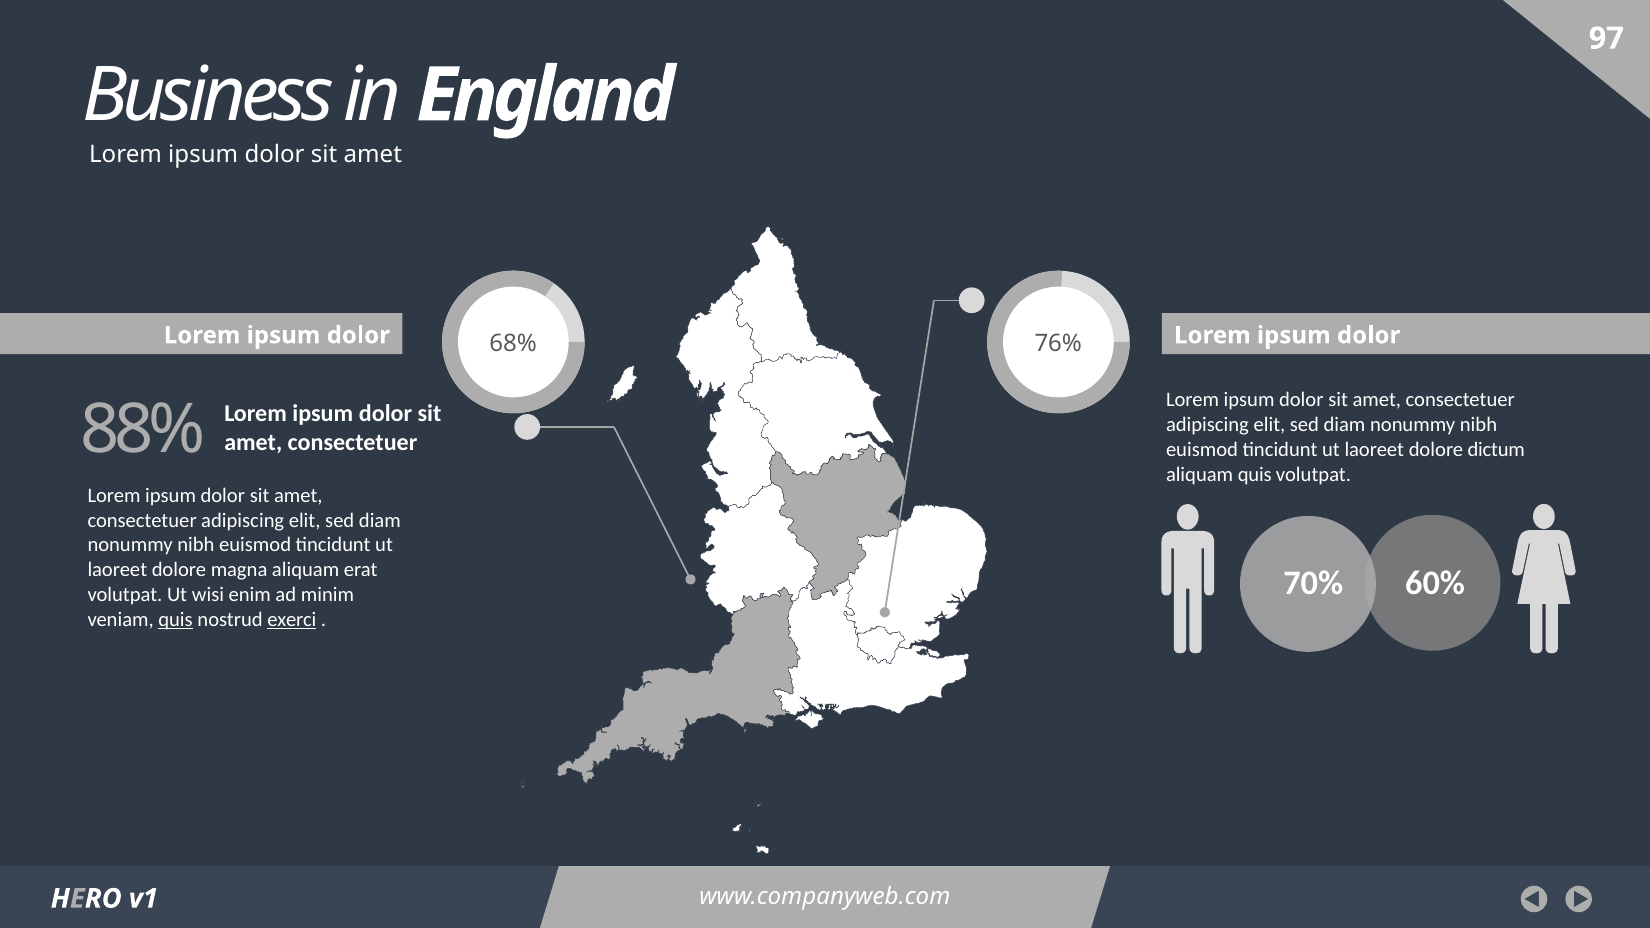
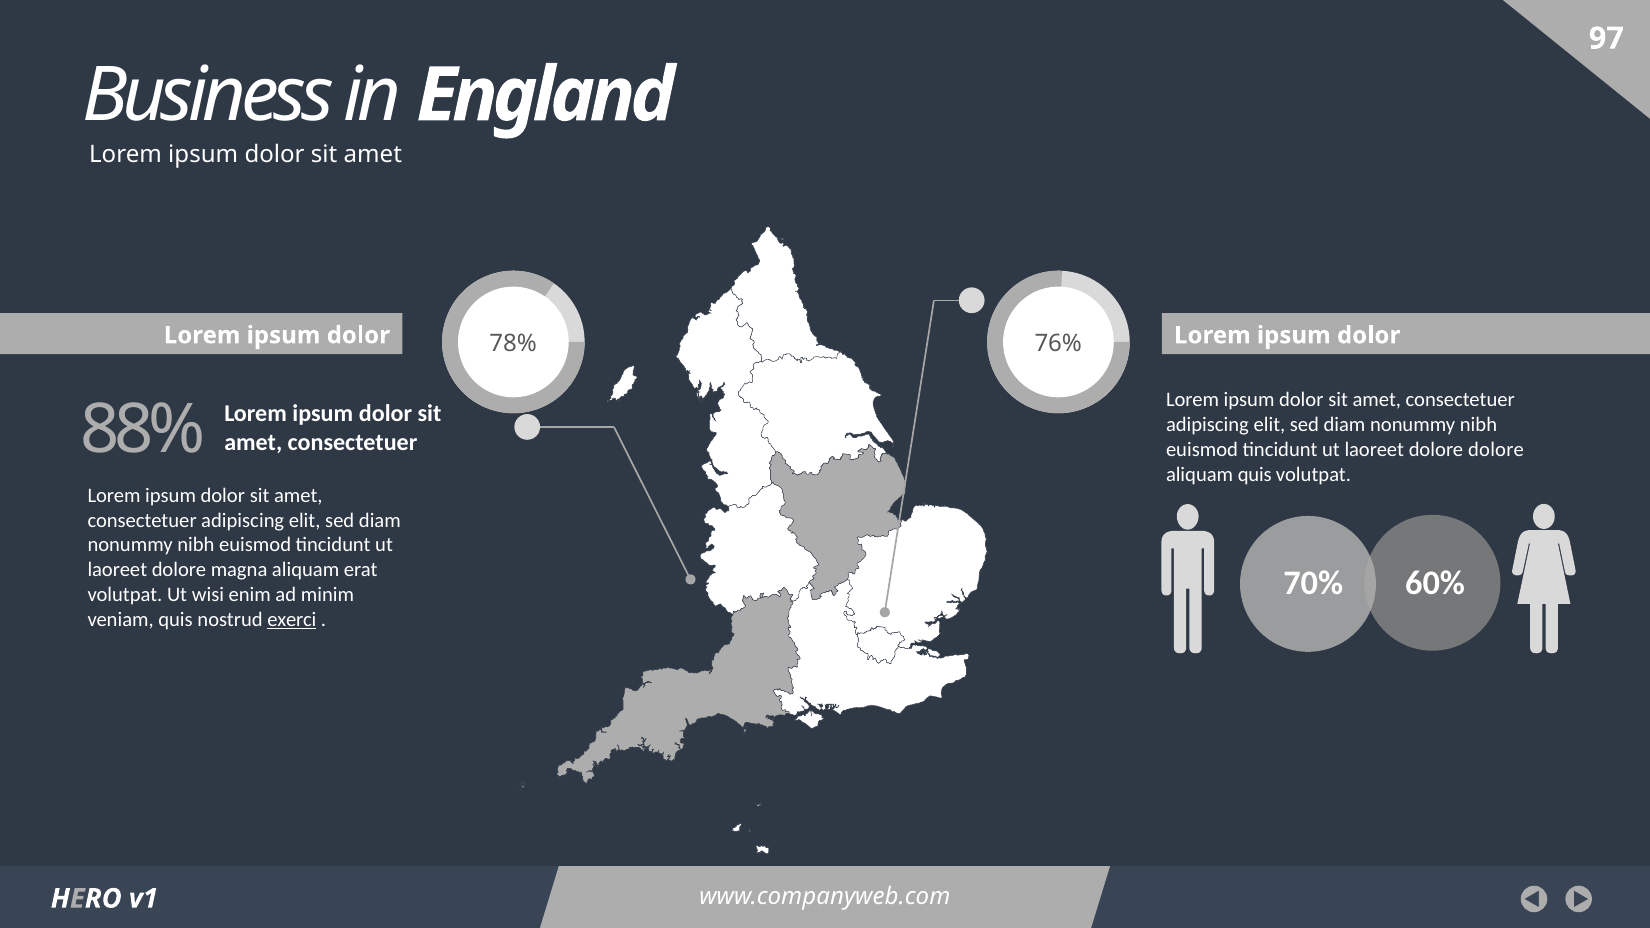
68%: 68% -> 78% (513, 344)
dolore dictum: dictum -> dolore (1496, 450)
quis underline: present -> none (176, 619)
